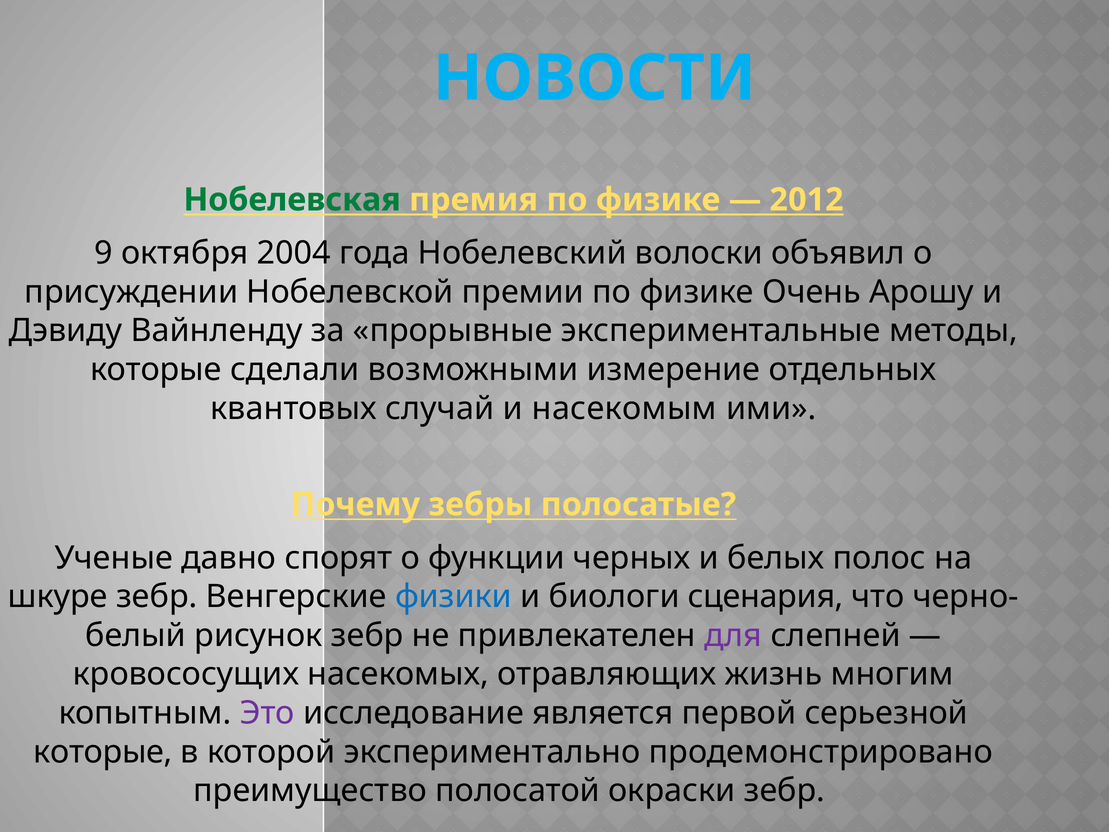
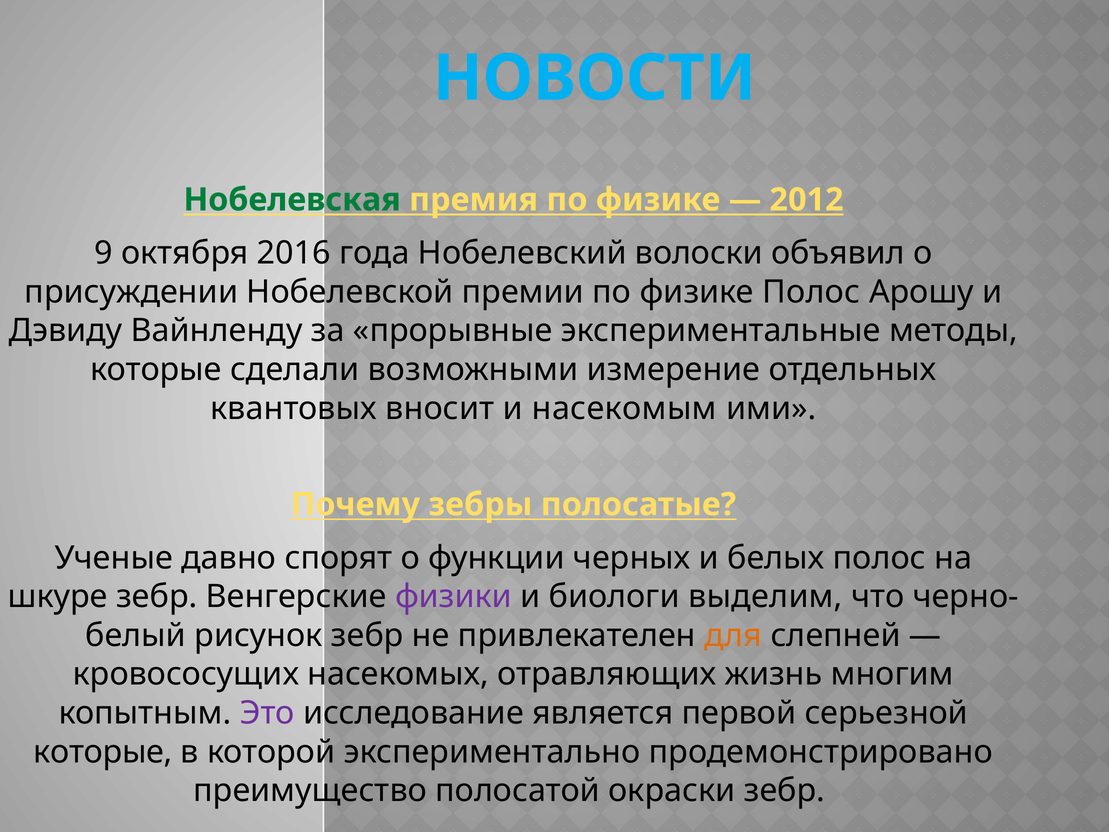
2004: 2004 -> 2016 (294, 253)
физике Очень: Очень -> Полос (811, 292)
случай: случай -> вносит (440, 408)
физики colour: blue -> purple (454, 596)
сценария: сценария -> выделим (765, 596)
для colour: purple -> orange (733, 635)
